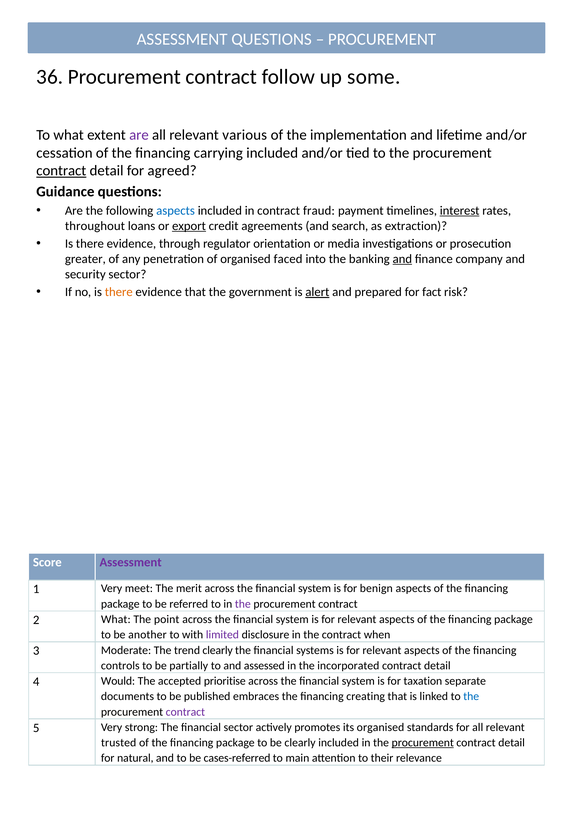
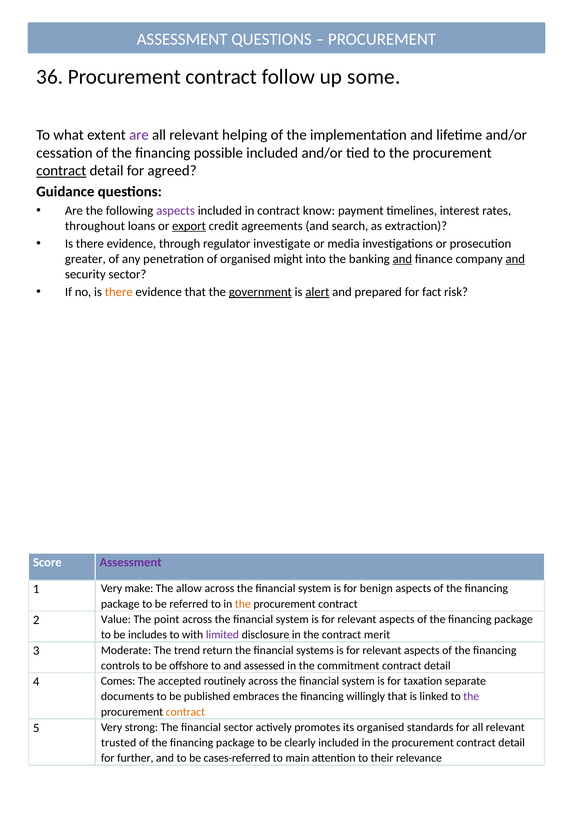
various: various -> helping (245, 135)
carrying: carrying -> possible (218, 153)
aspects colour: blue -> purple (176, 210)
fraud: fraud -> know (319, 210)
interest underline: present -> none (460, 210)
orientation: orientation -> investigate (282, 244)
faced: faced -> might (288, 259)
and underline: none -> present (515, 259)
government underline: none -> present (260, 292)
meet: meet -> make (139, 588)
merit: merit -> allow (189, 588)
the colour: purple -> orange (243, 604)
2 What: What -> Value (116, 619)
another: another -> includes (148, 634)
when: when -> merit (377, 634)
trend clearly: clearly -> return (218, 650)
partially: partially -> offshore (189, 665)
incorporated: incorporated -> commitment (348, 665)
Would: Would -> Comes (118, 681)
prioritise: prioritise -> routinely (225, 681)
creating: creating -> willingly (366, 696)
the colour: blue -> purple (471, 696)
contract colour: purple -> orange (185, 712)
procurement underline: present -> none (423, 742)
natural: natural -> further (135, 758)
